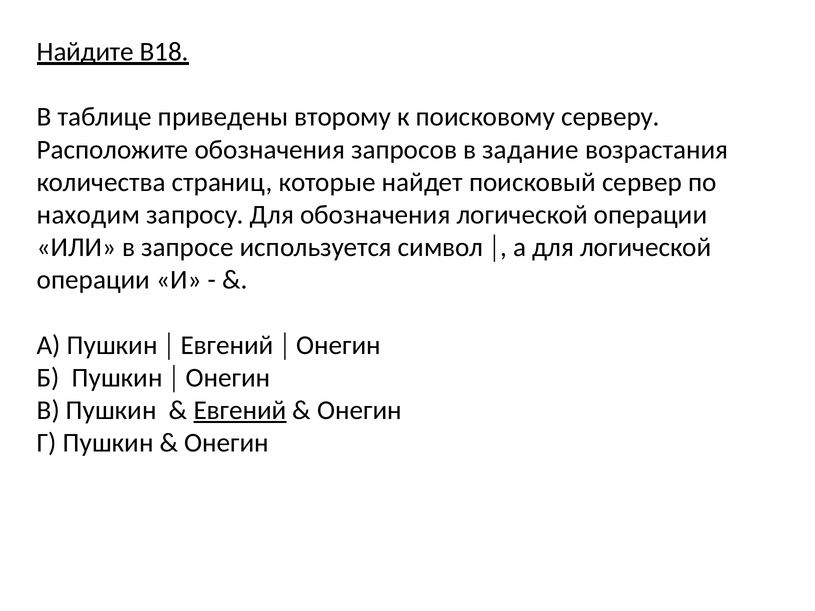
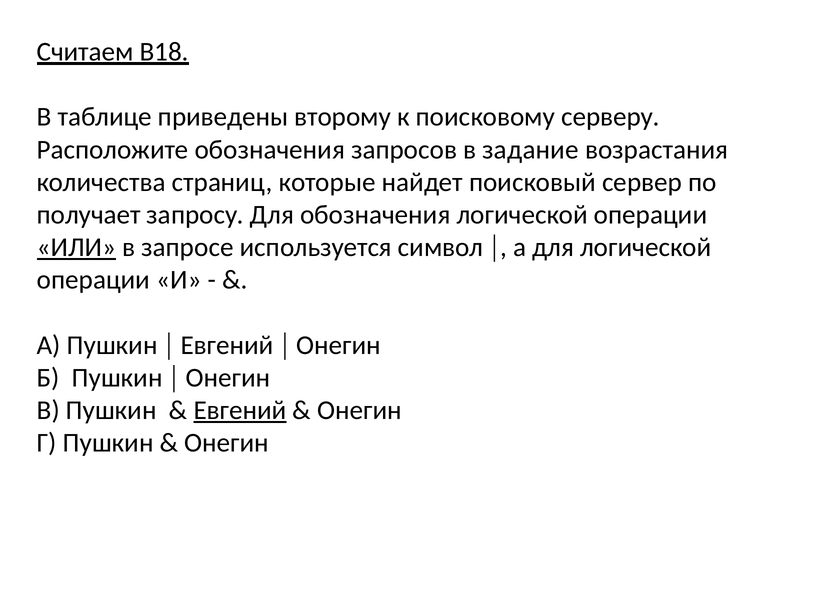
Найдите: Найдите -> Считаем (85, 52)
находим: находим -> получает (89, 215)
ИЛИ underline: none -> present (76, 247)
